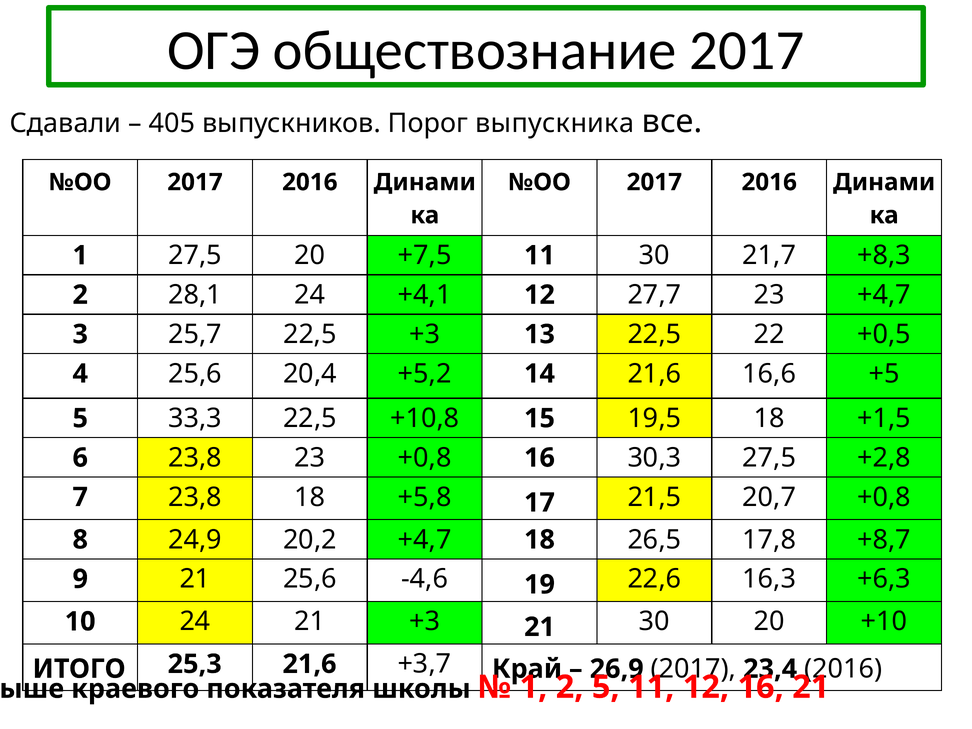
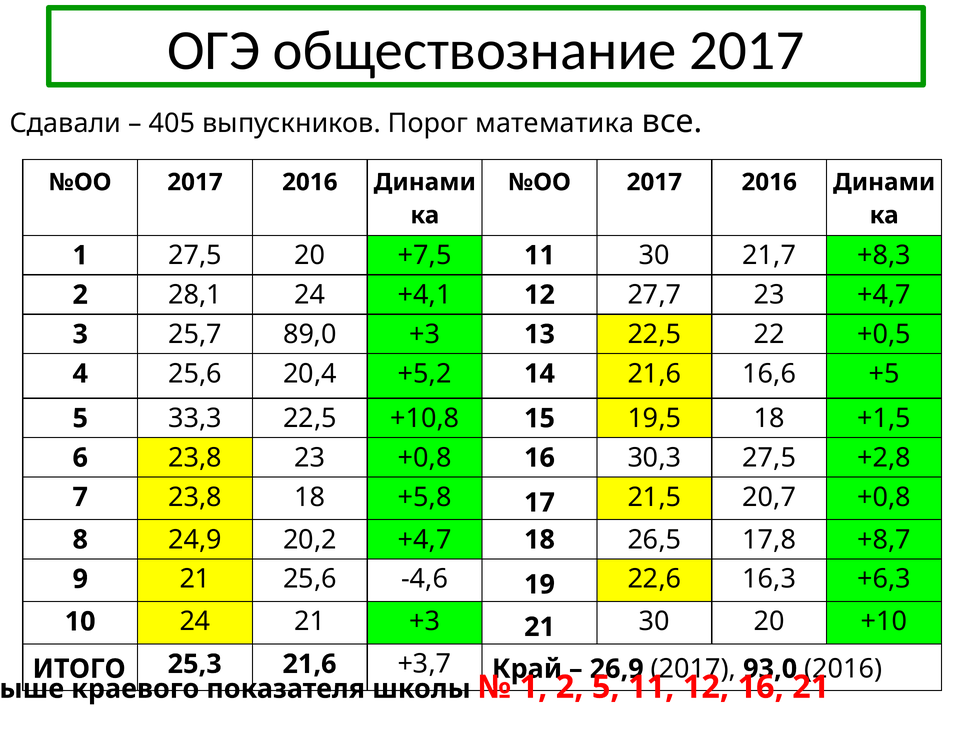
выпускника: выпускника -> математика (555, 123)
25,7 22,5: 22,5 -> 89,0 (310, 334)
23,4: 23,4 -> 93,0 (770, 669)
